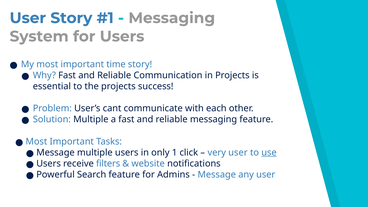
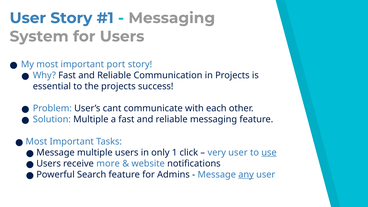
time: time -> port (116, 64)
filters: filters -> more (108, 164)
any underline: none -> present (246, 175)
